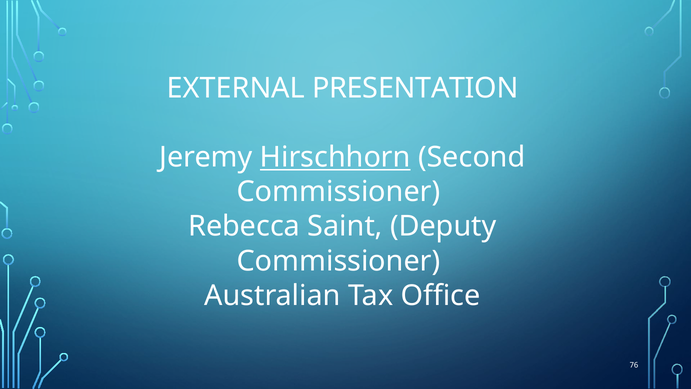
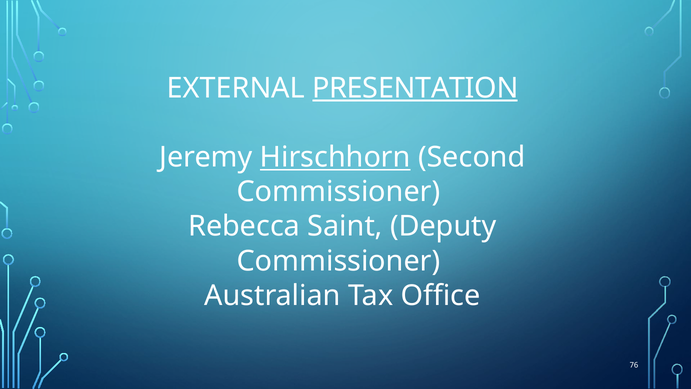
PRESENTATION underline: none -> present (415, 88)
